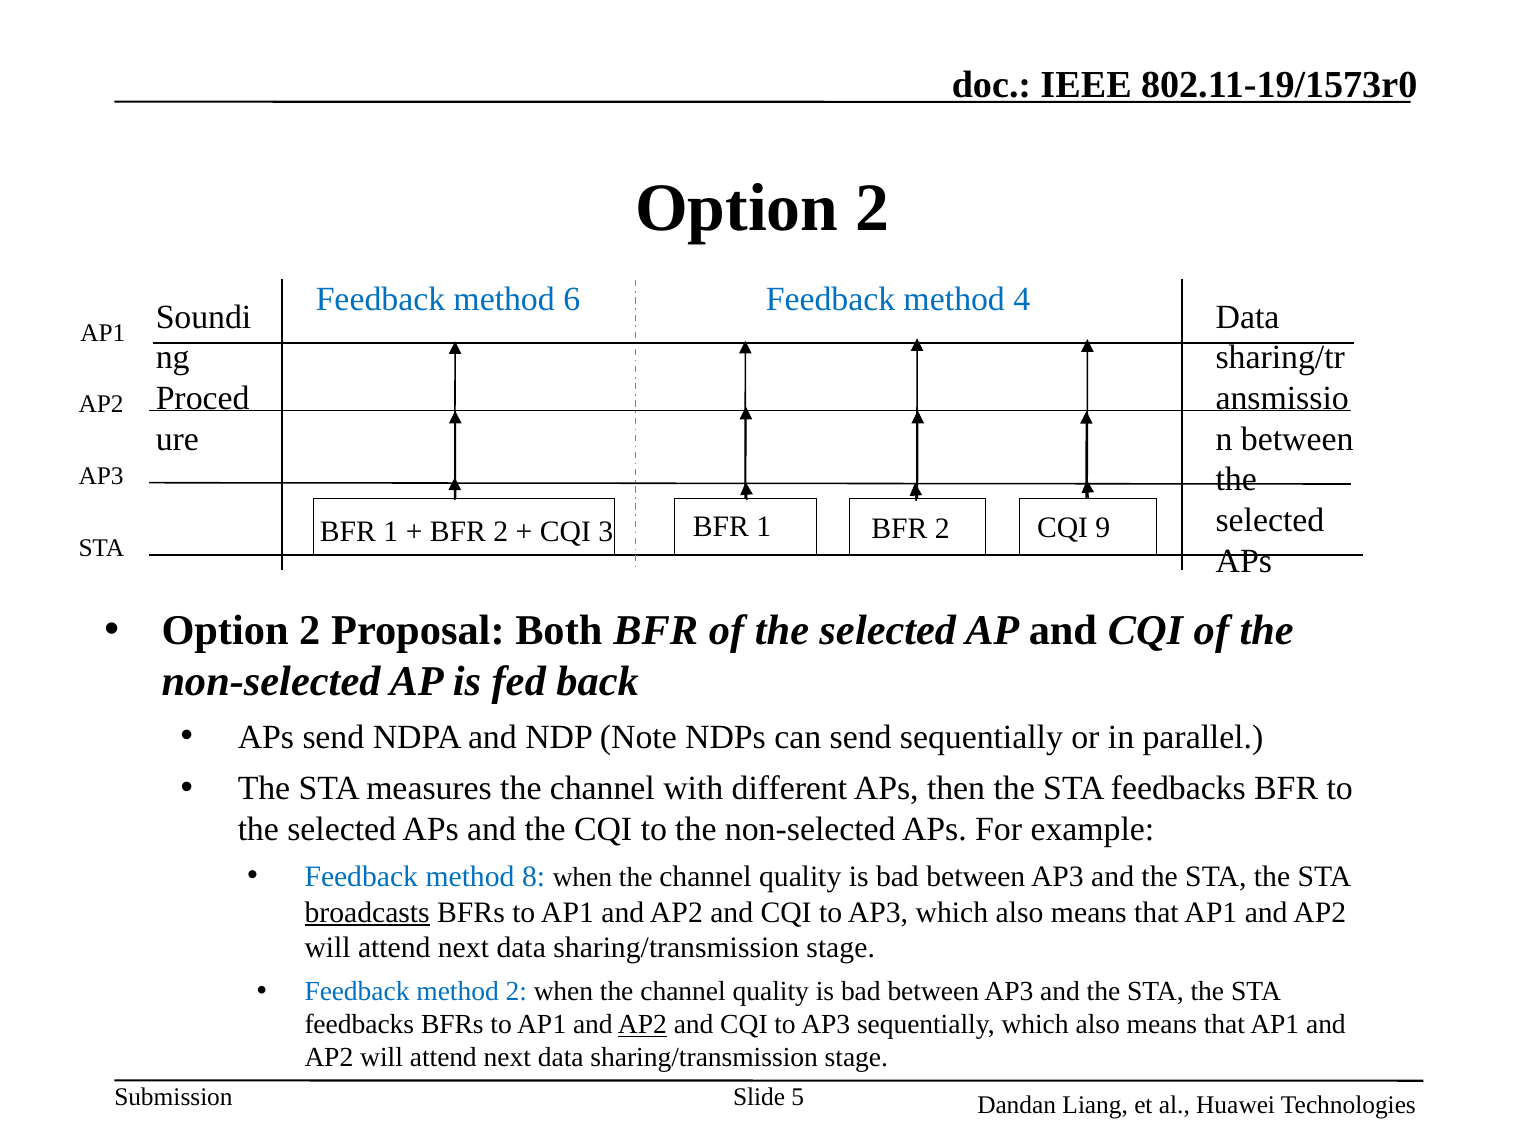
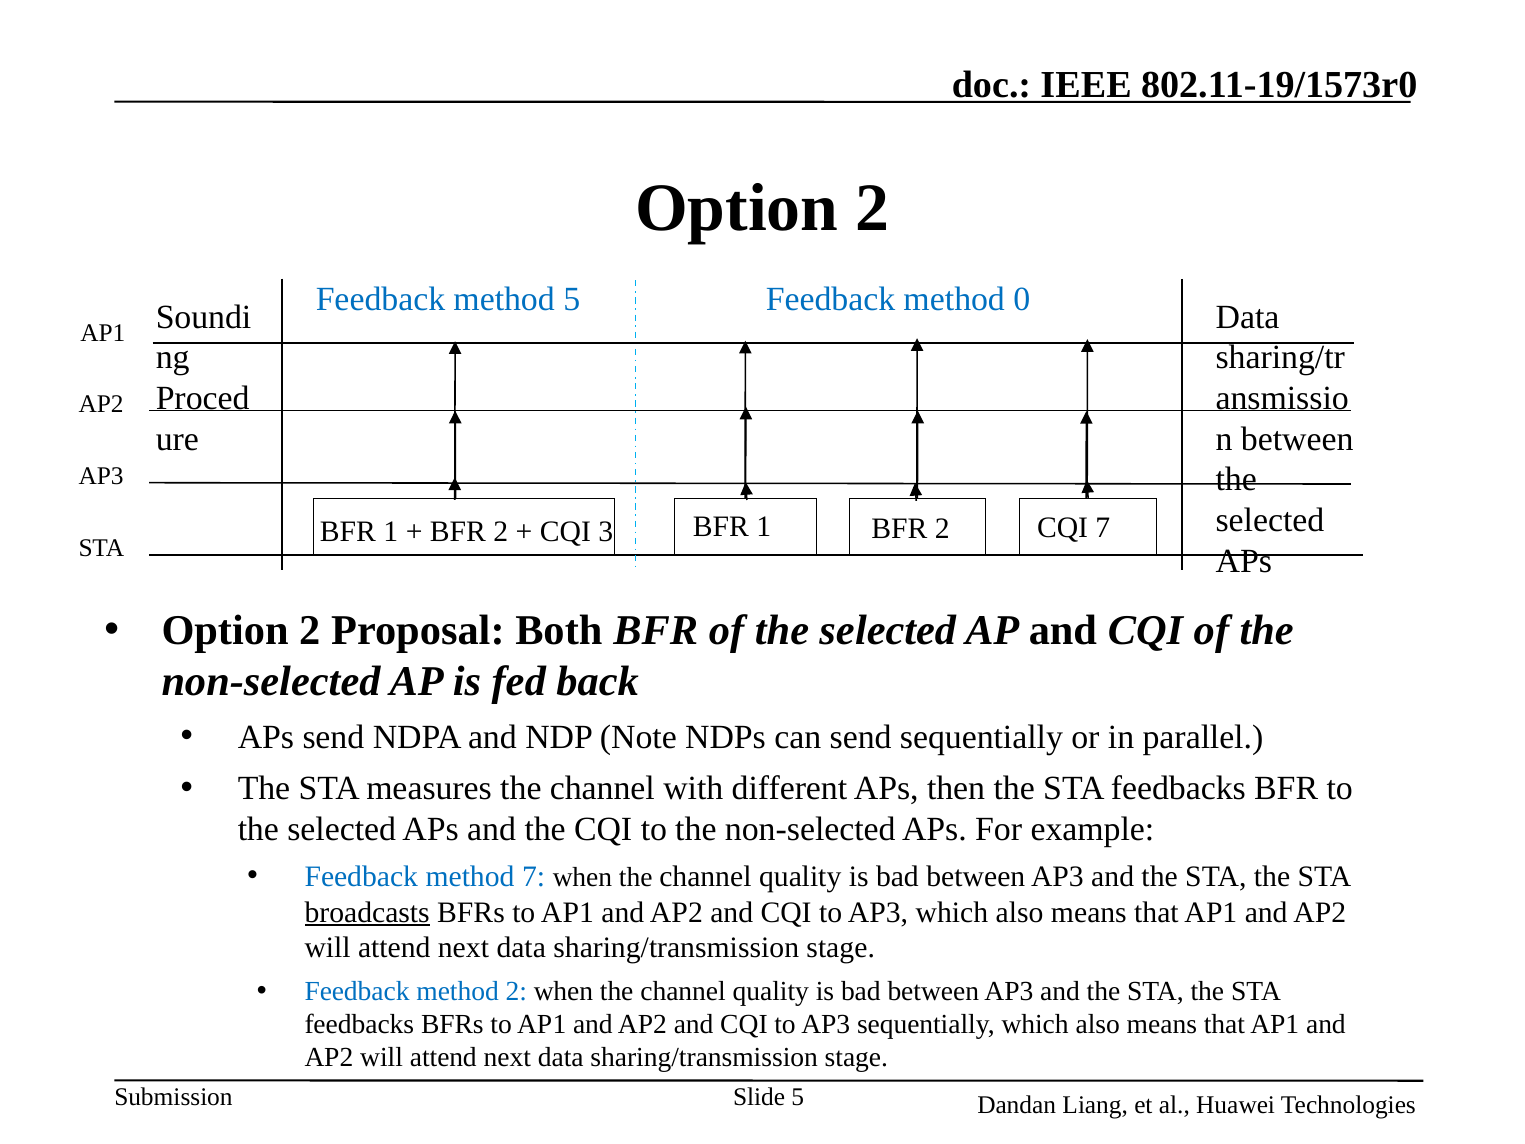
method 6: 6 -> 5 (572, 299)
4: 4 -> 0 (1022, 299)
CQI 9: 9 -> 7 (1103, 528)
method 8: 8 -> 7 (534, 876)
AP2 underline: present -> none (642, 1024)
